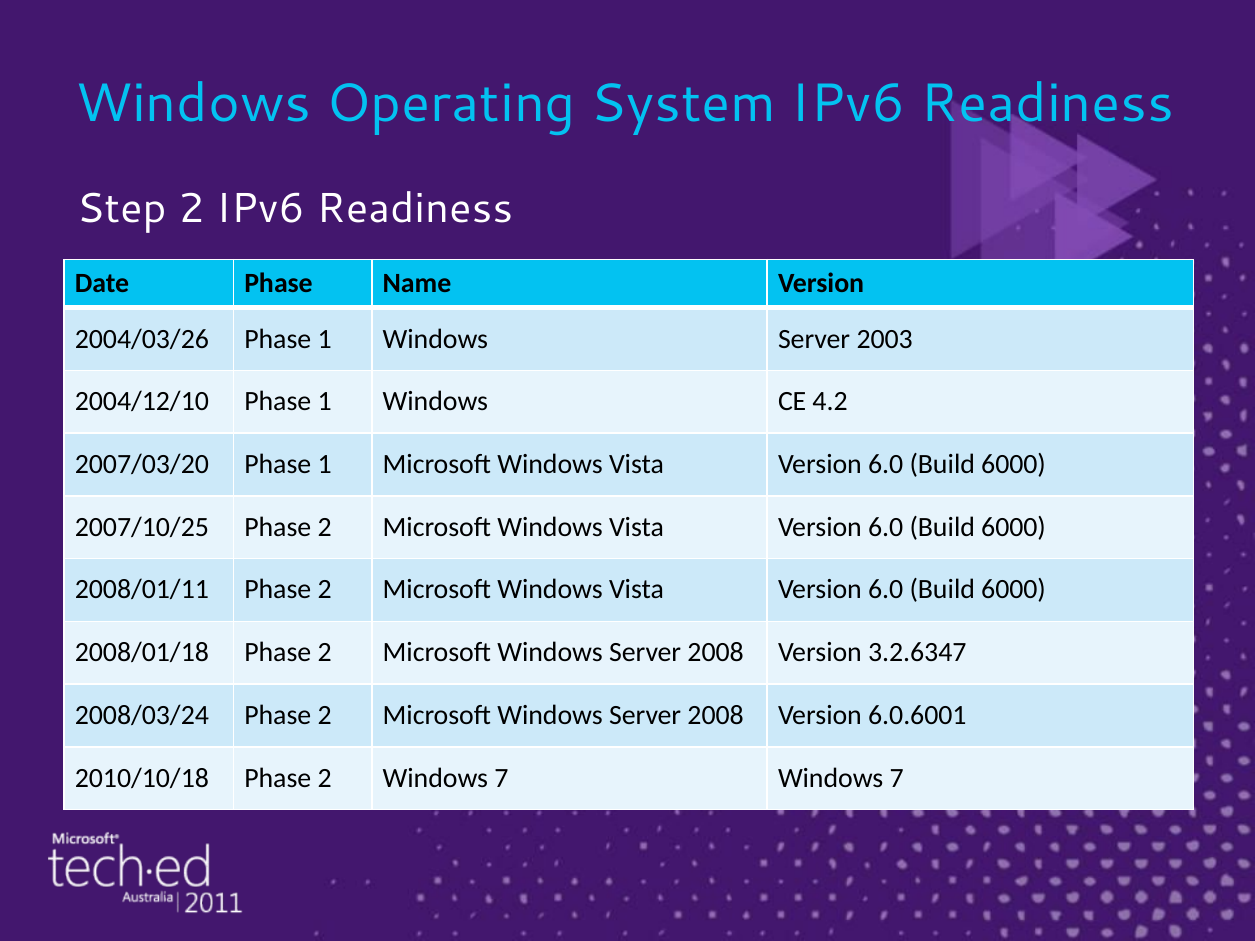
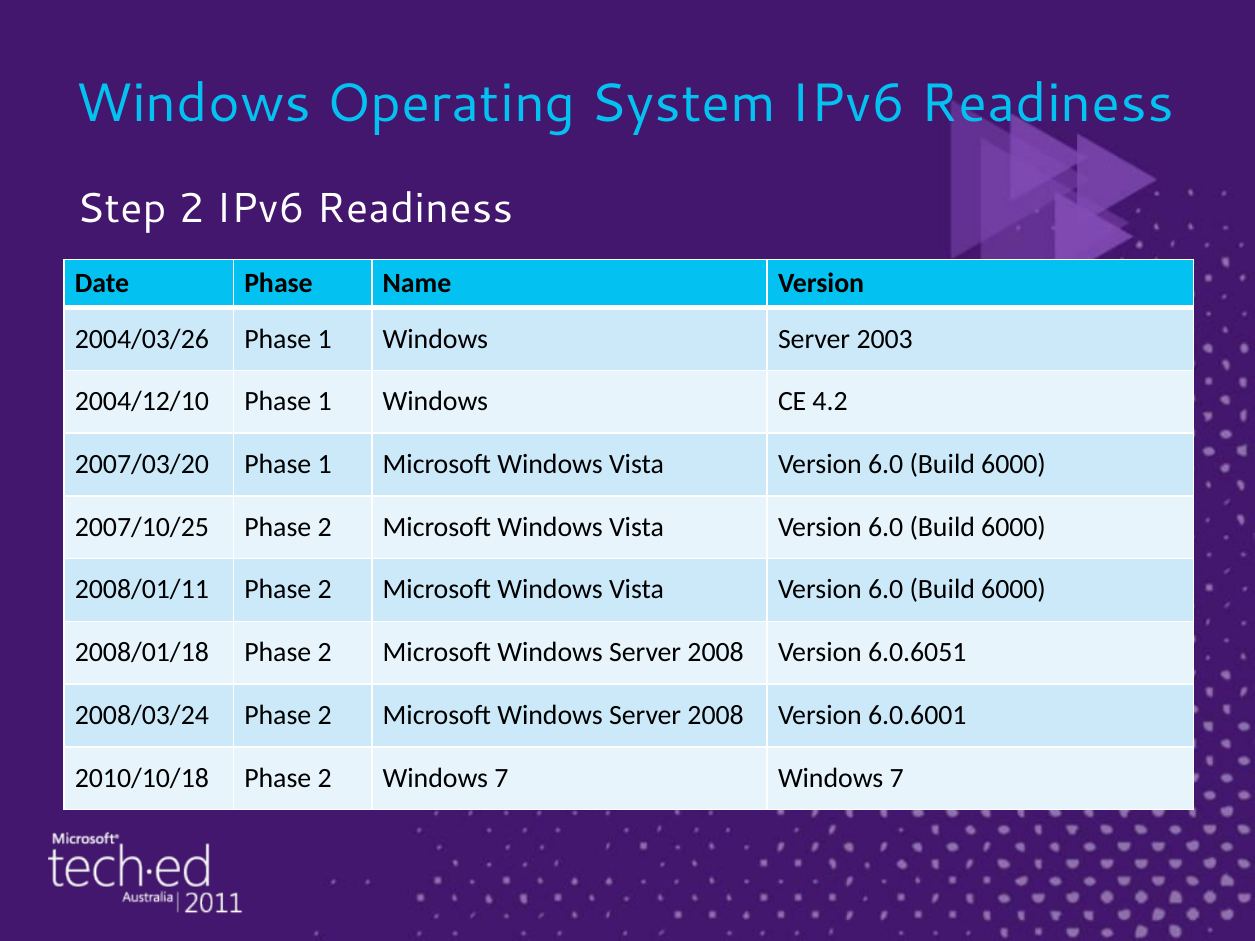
3.2.6347: 3.2.6347 -> 6.0.6051 (917, 653)
